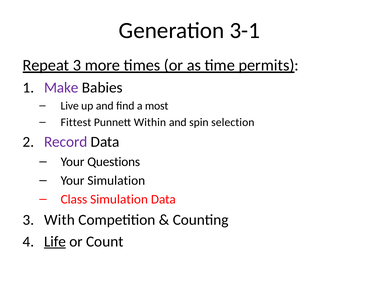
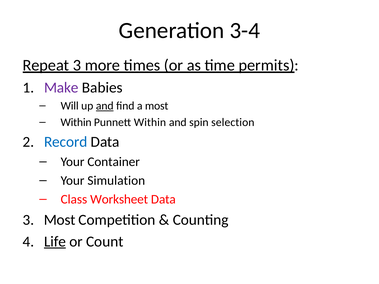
3-1: 3-1 -> 3-4 (245, 30)
Live: Live -> Will (70, 106)
and underline: none -> present (105, 106)
Fittest: Fittest -> Within (76, 122)
Record colour: purple -> blue (66, 142)
Questions: Questions -> Container (114, 162)
Class Simulation: Simulation -> Worksheet (119, 199)
3 With: With -> Most (60, 220)
